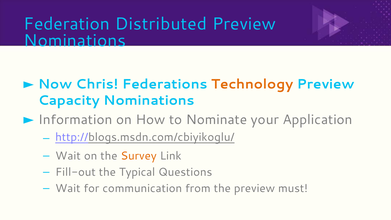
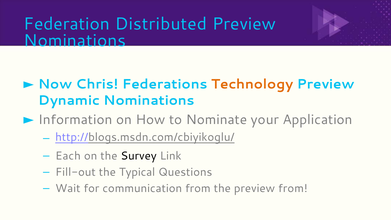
Capacity: Capacity -> Dynamic (69, 100)
Wait: Wait -> Each (68, 156)
Survey colour: orange -> black (139, 156)
preview must: must -> from (293, 188)
